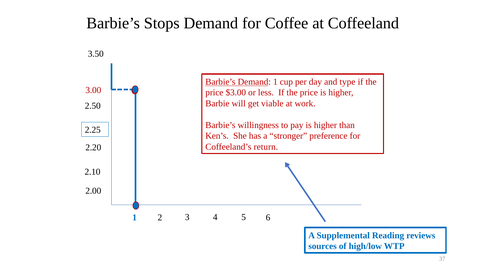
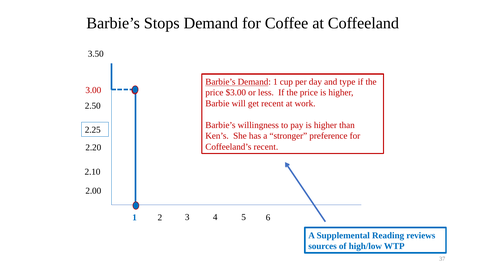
get viable: viable -> recent (272, 104)
Coffeeland’s return: return -> recent (266, 147)
